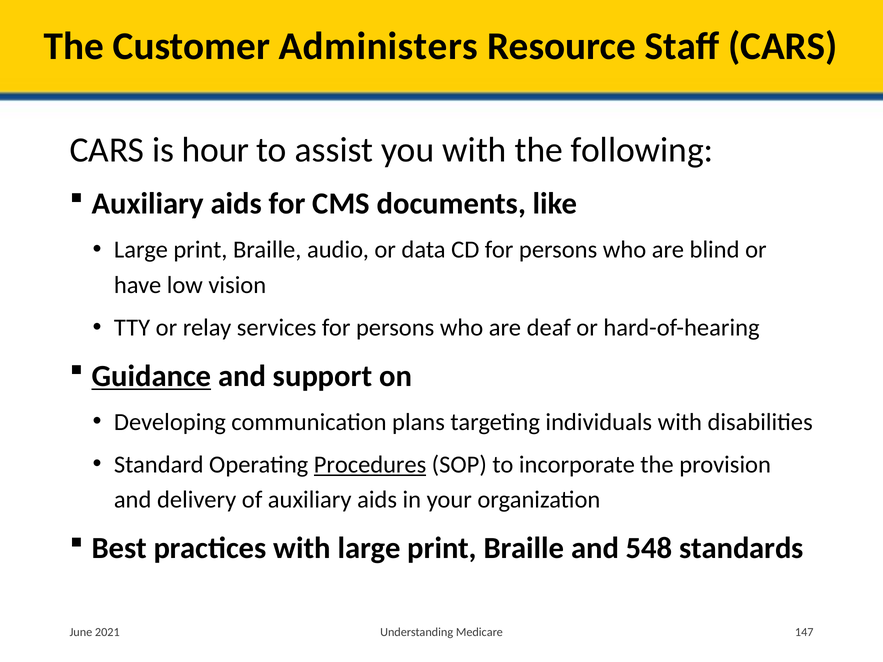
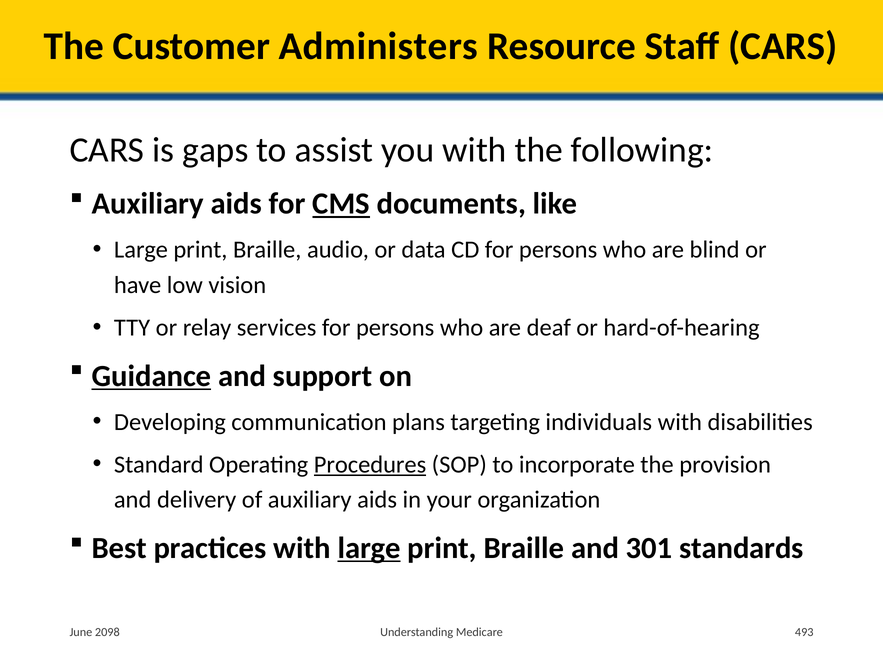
hour: hour -> gaps (215, 150)
CMS underline: none -> present (341, 204)
large underline: none -> present (369, 548)
548: 548 -> 301 (649, 548)
2021: 2021 -> 2098 (107, 632)
147: 147 -> 493 (804, 632)
